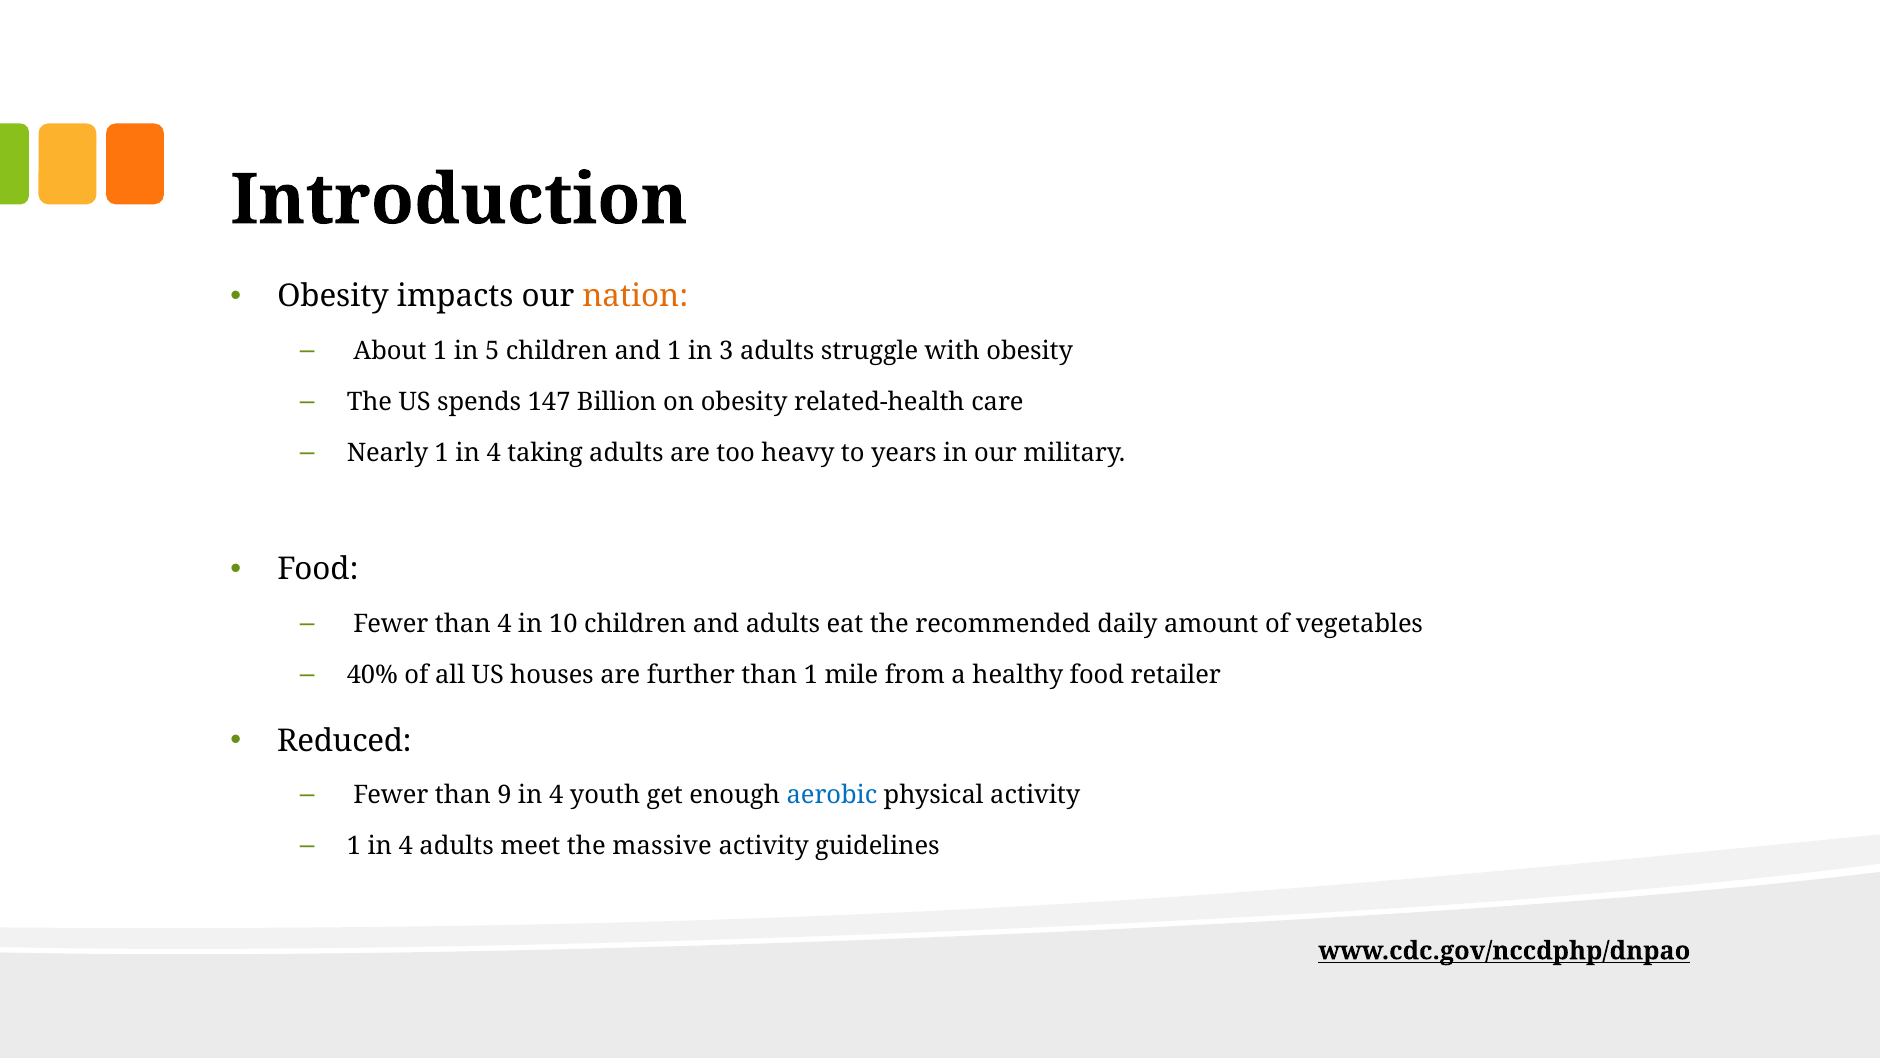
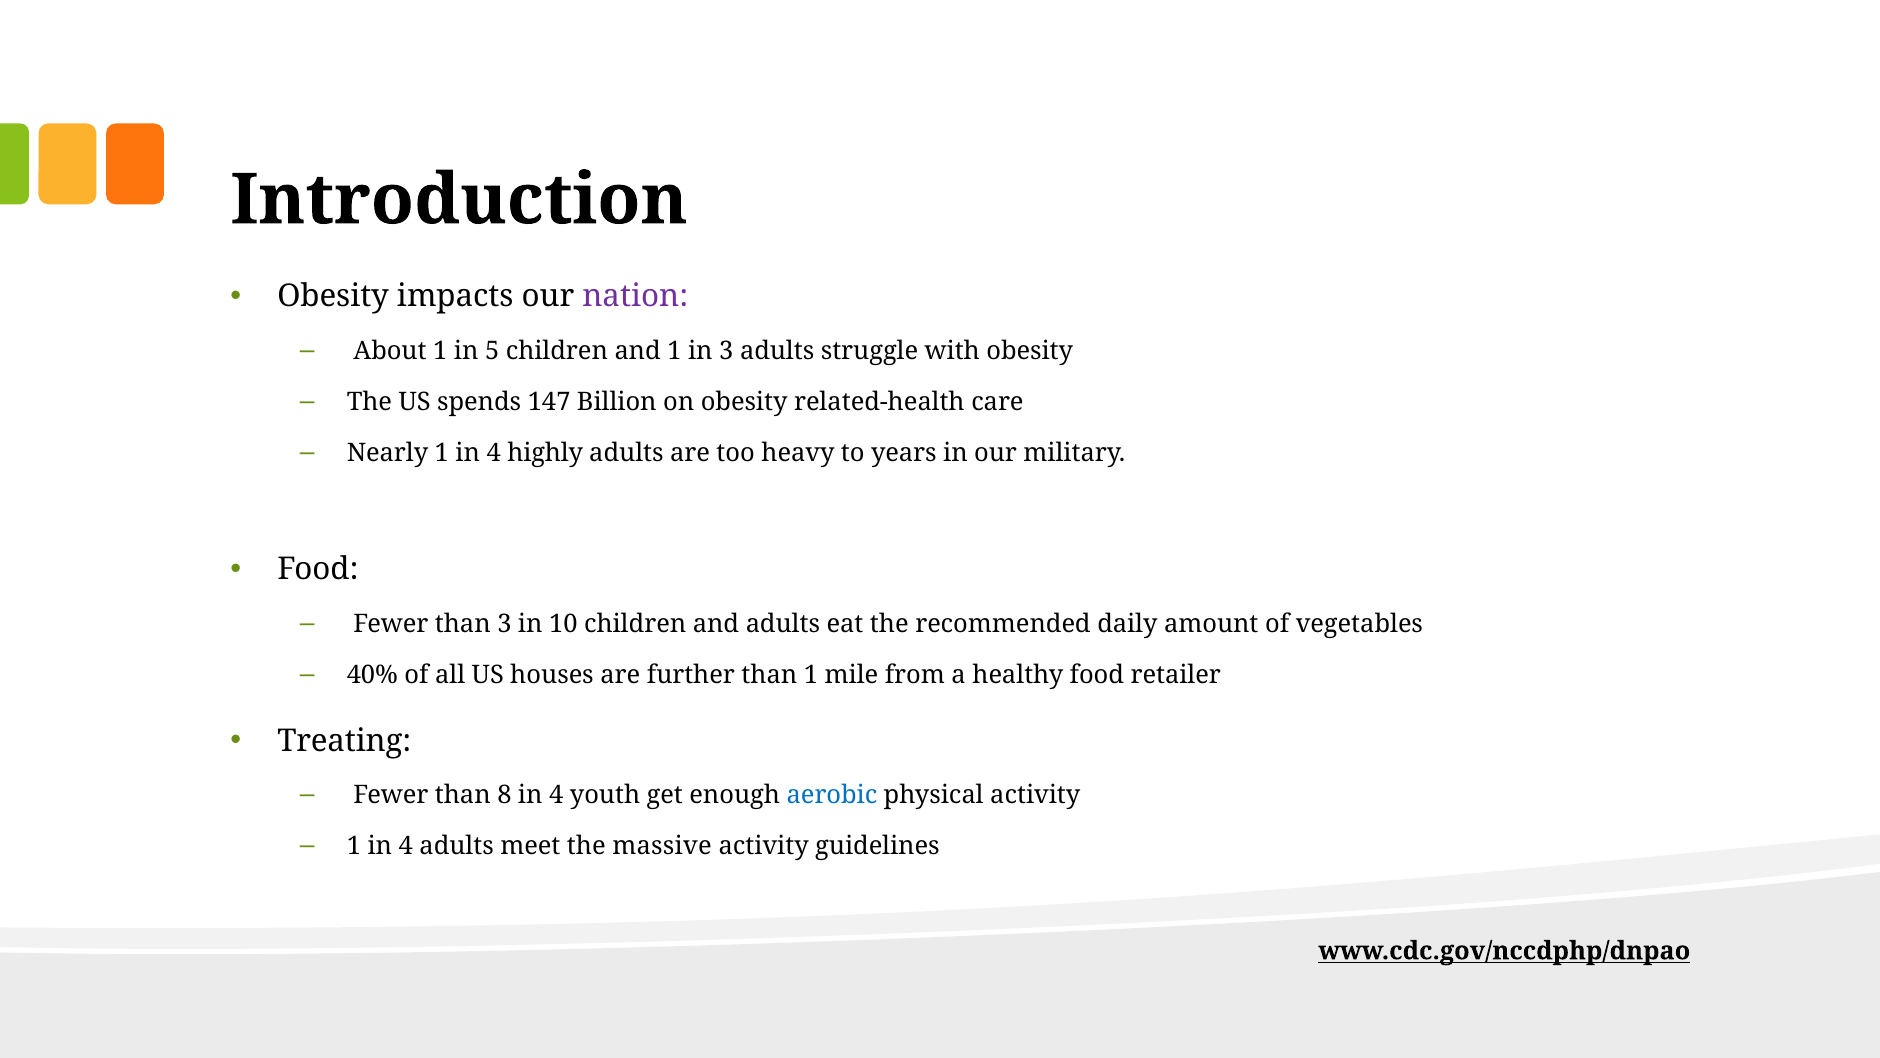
nation colour: orange -> purple (635, 296)
taking: taking -> highly (545, 453)
than 4: 4 -> 3 (504, 624)
Reduced: Reduced -> Treating (344, 741)
9: 9 -> 8 (504, 795)
